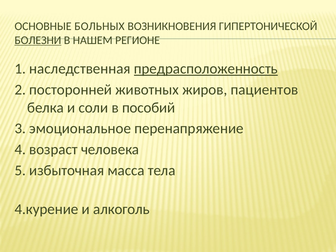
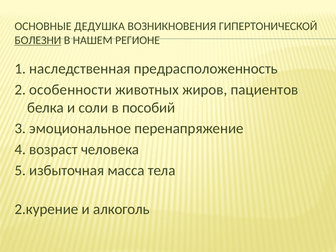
БОЛЬНЫХ: БОЛЬНЫХ -> ДЕДУШКА (99, 26)
предрасположенность underline: present -> none (206, 69)
посторонней: посторонней -> особенности (71, 90)
4.курение: 4.курение -> 2.курение (46, 209)
